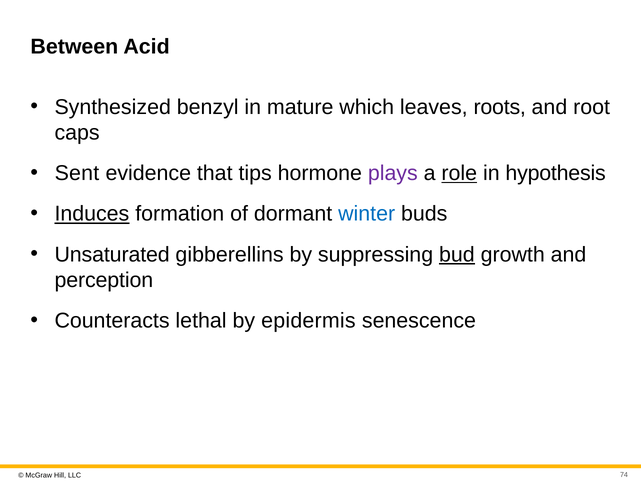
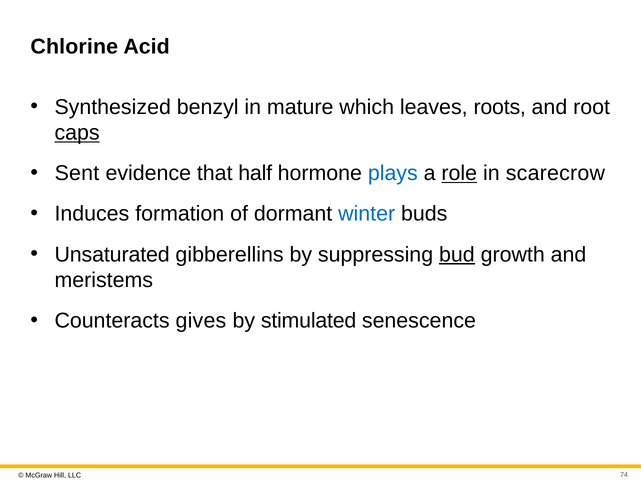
Between: Between -> Chlorine (74, 47)
caps underline: none -> present (77, 133)
tips: tips -> half (255, 173)
plays colour: purple -> blue (393, 173)
hypothesis: hypothesis -> scarecrow (555, 173)
Induces underline: present -> none (92, 214)
perception: perception -> meristems (104, 280)
lethal: lethal -> gives (201, 321)
epidermis: epidermis -> stimulated (309, 321)
